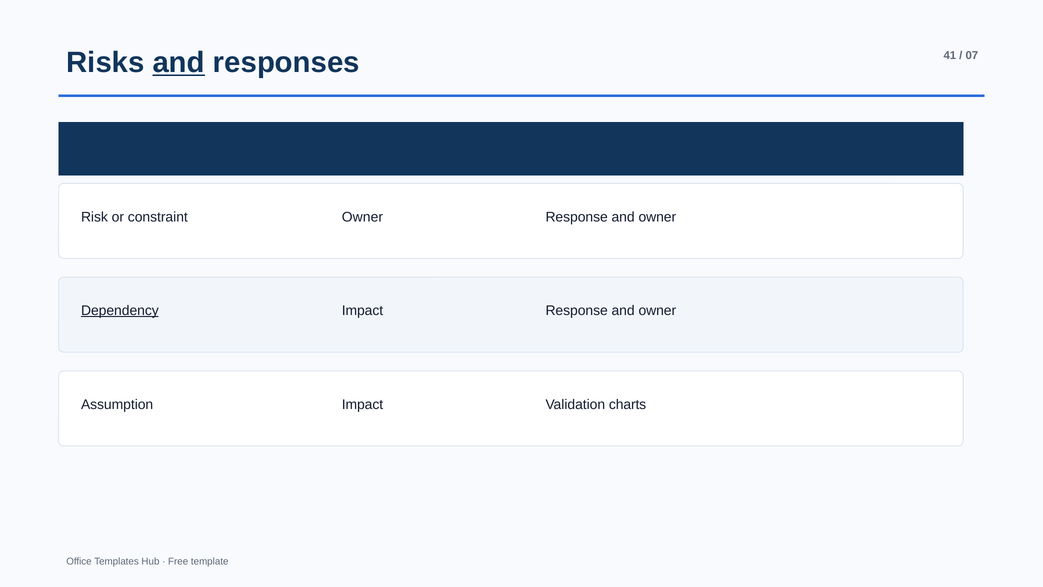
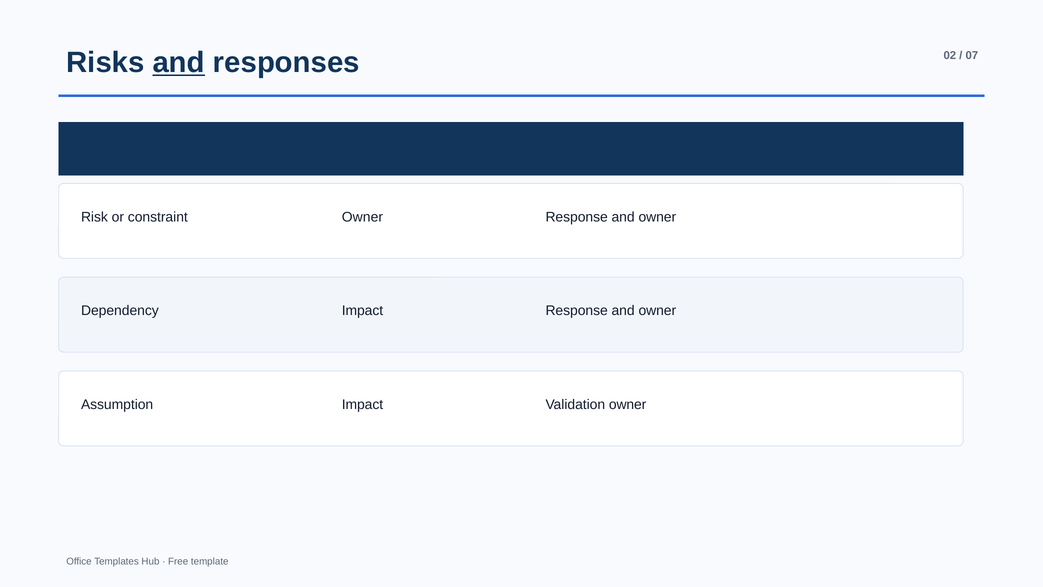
41: 41 -> 02 (950, 55)
Dependency underline: present -> none (120, 310)
Validation charts: charts -> owner (628, 404)
